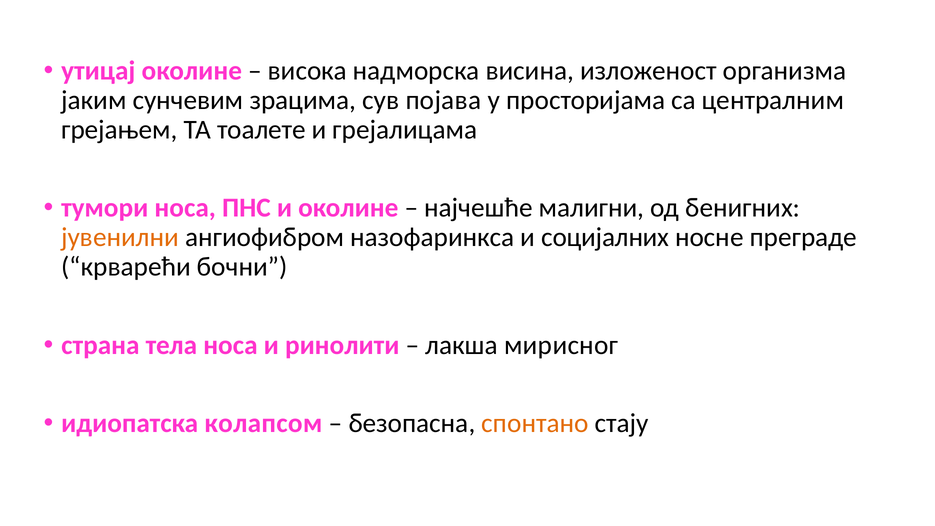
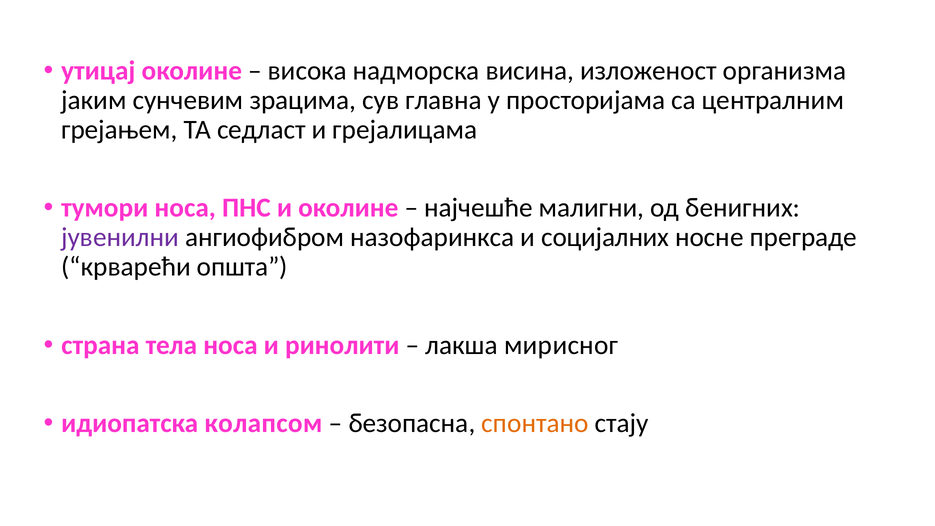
појава: појава -> главна (444, 100)
тоалете: тоалете -> седласт (261, 130)
јувенилни colour: orange -> purple (120, 237)
бочни: бочни -> општа (242, 267)
